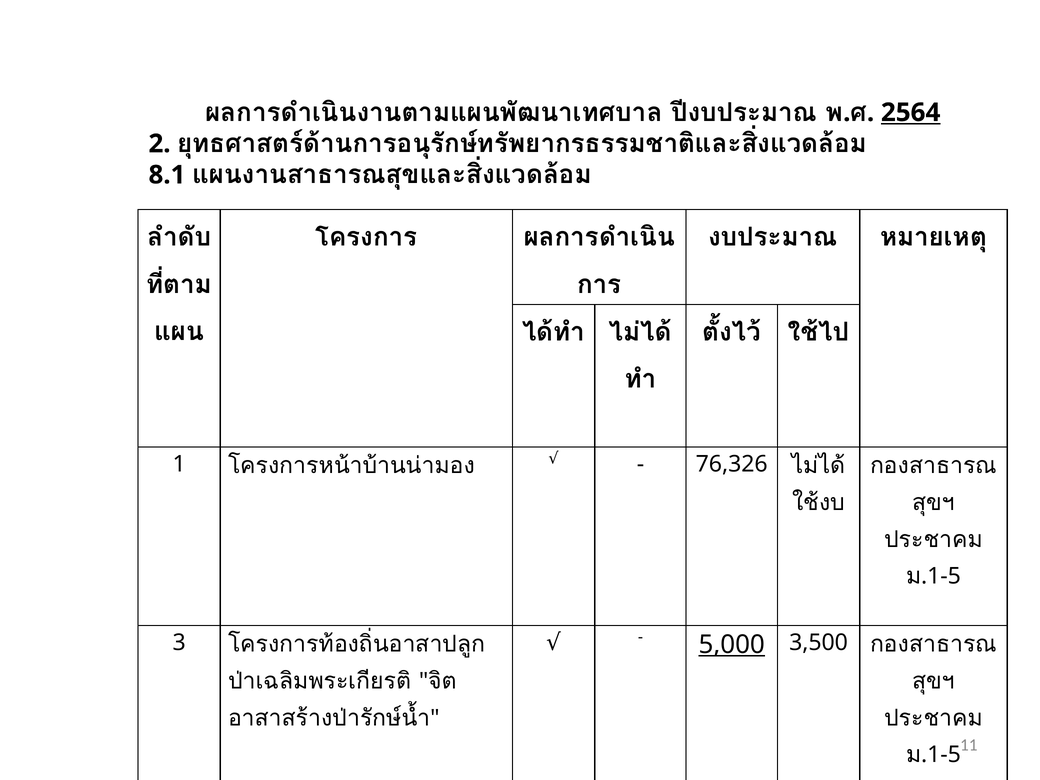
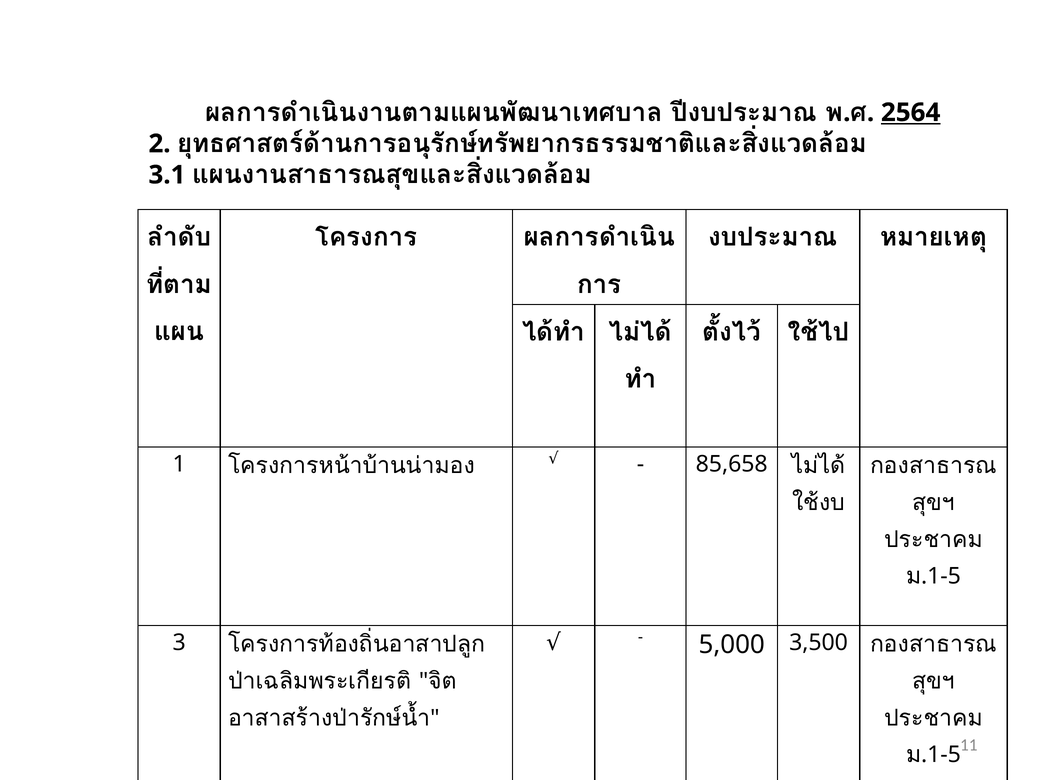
8.1: 8.1 -> 3.1 (167, 175)
76,326: 76,326 -> 85,658 (732, 464)
5,000 underline: present -> none (732, 645)
